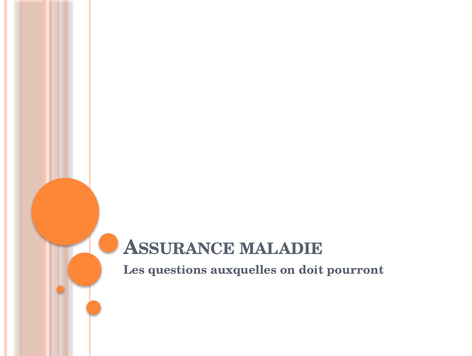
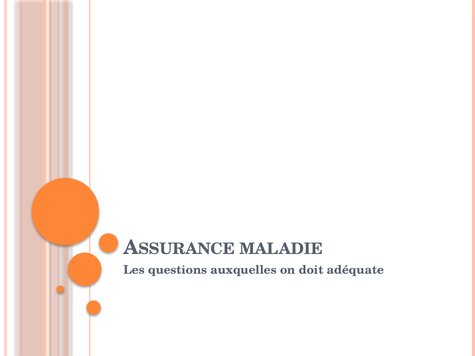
pourront: pourront -> adéquate (355, 270)
